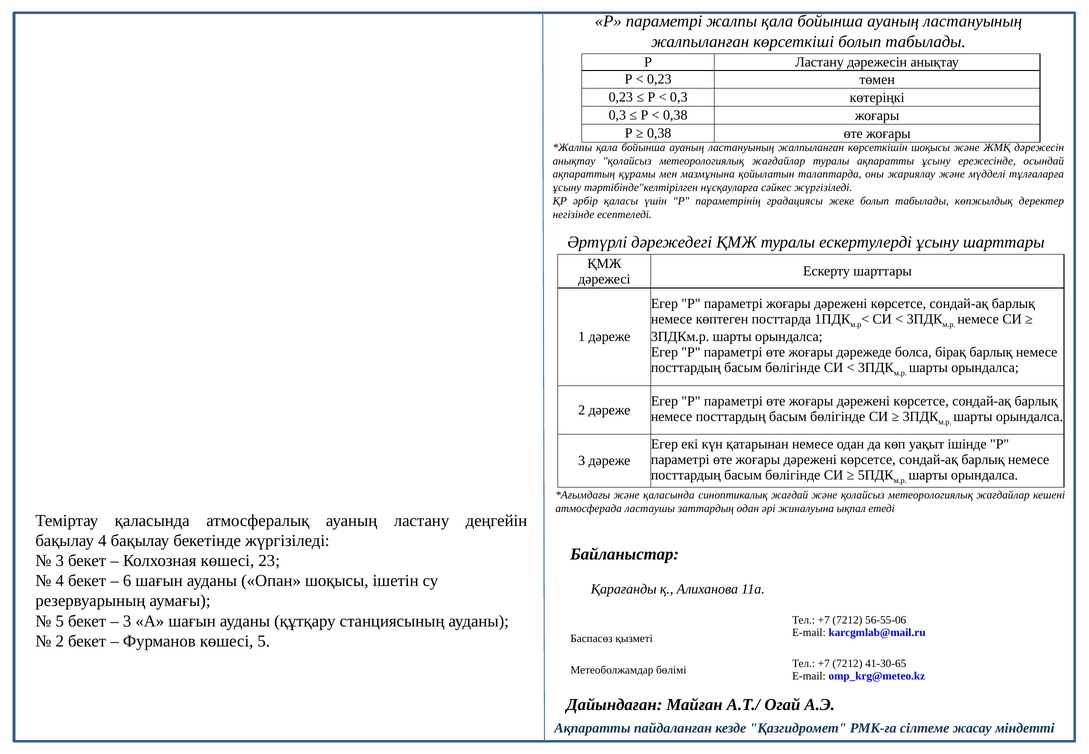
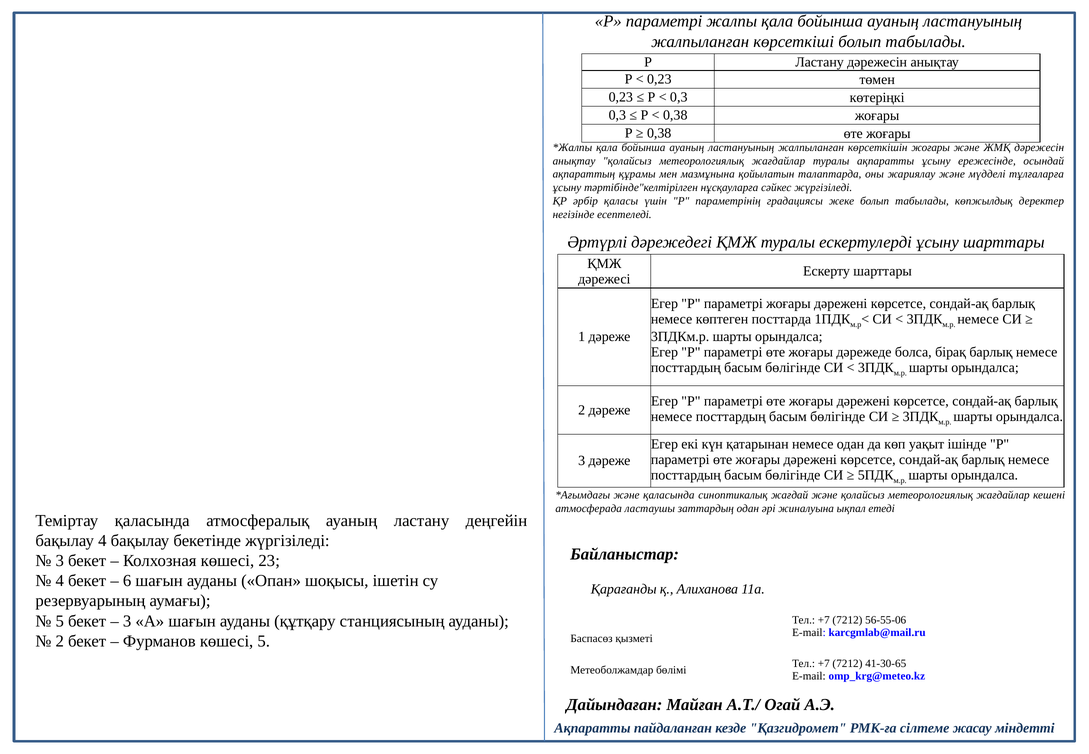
көрсеткішін шоқысы: шоқысы -> жоғары (931, 147)
